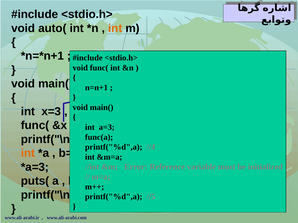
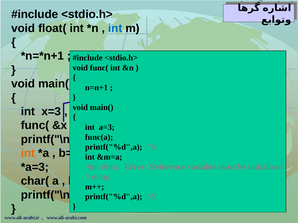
auto(: auto( -> float( (52, 28)
int colour: orange -> blue (115, 28)
puts(: puts( -> char( (35, 181)
